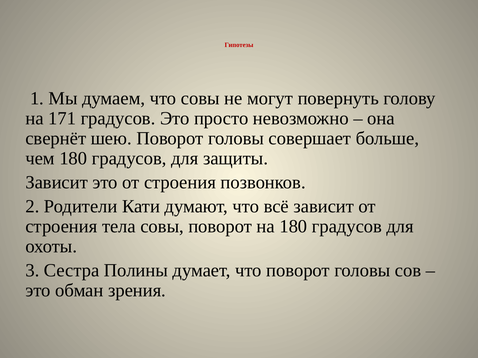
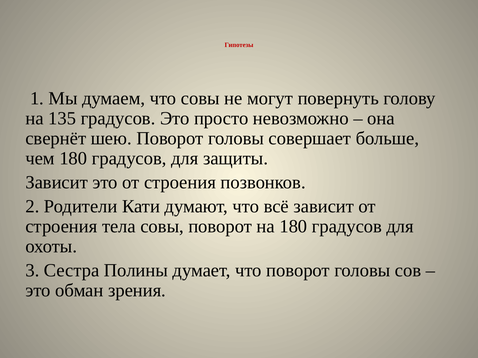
171: 171 -> 135 (62, 119)
